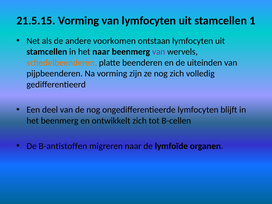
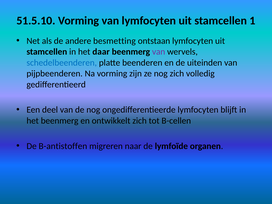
21.5.15: 21.5.15 -> 51.5.10 (36, 21)
voorkomen: voorkomen -> besmetting (114, 41)
het naar: naar -> daar (101, 52)
schedelbeenderen colour: orange -> blue (62, 63)
